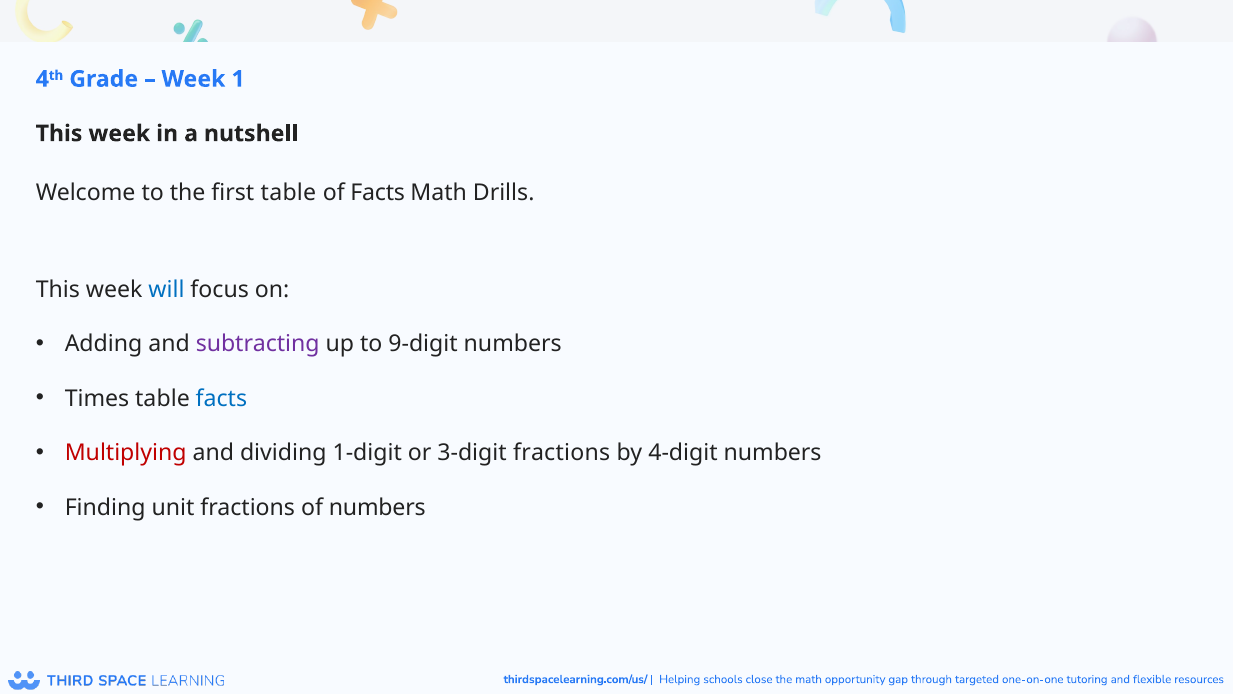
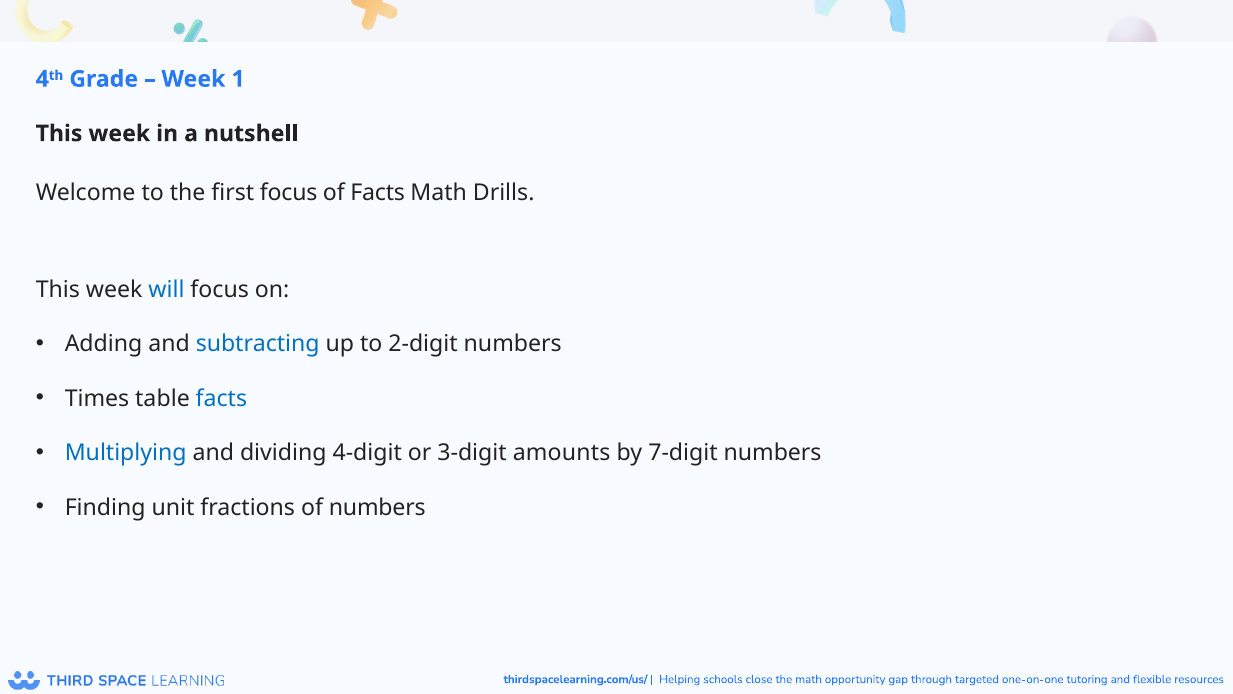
first table: table -> focus (289, 193)
subtracting colour: purple -> blue (258, 344)
9-digit: 9-digit -> 2-digit (423, 344)
Multiplying colour: red -> blue (126, 453)
1-digit: 1-digit -> 4-digit (367, 453)
3-digit fractions: fractions -> amounts (562, 453)
4-digit: 4-digit -> 7-digit (683, 453)
